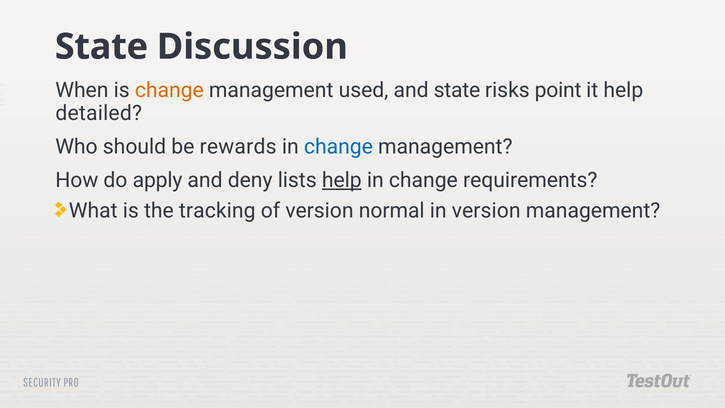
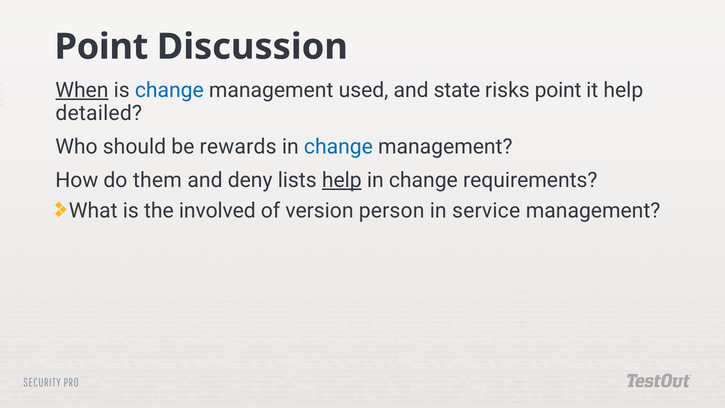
State: State -> Point (101, 47)
When underline: none -> present (82, 90)
change colour: orange -> blue (169, 90)
apply: apply -> them (157, 180)
tracking: tracking -> involved (217, 210)
normal: normal -> person (392, 210)
in version: version -> service (486, 210)
